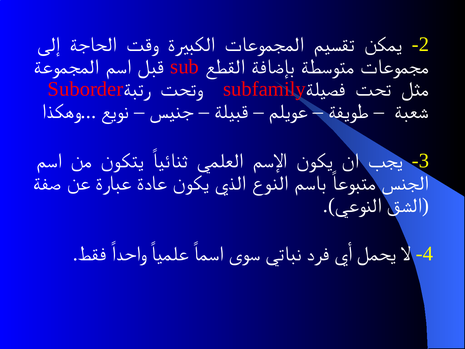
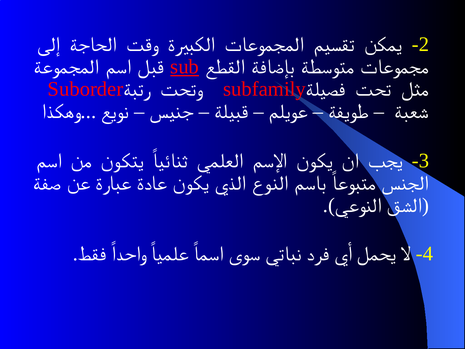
sub underline: none -> present (185, 67)
